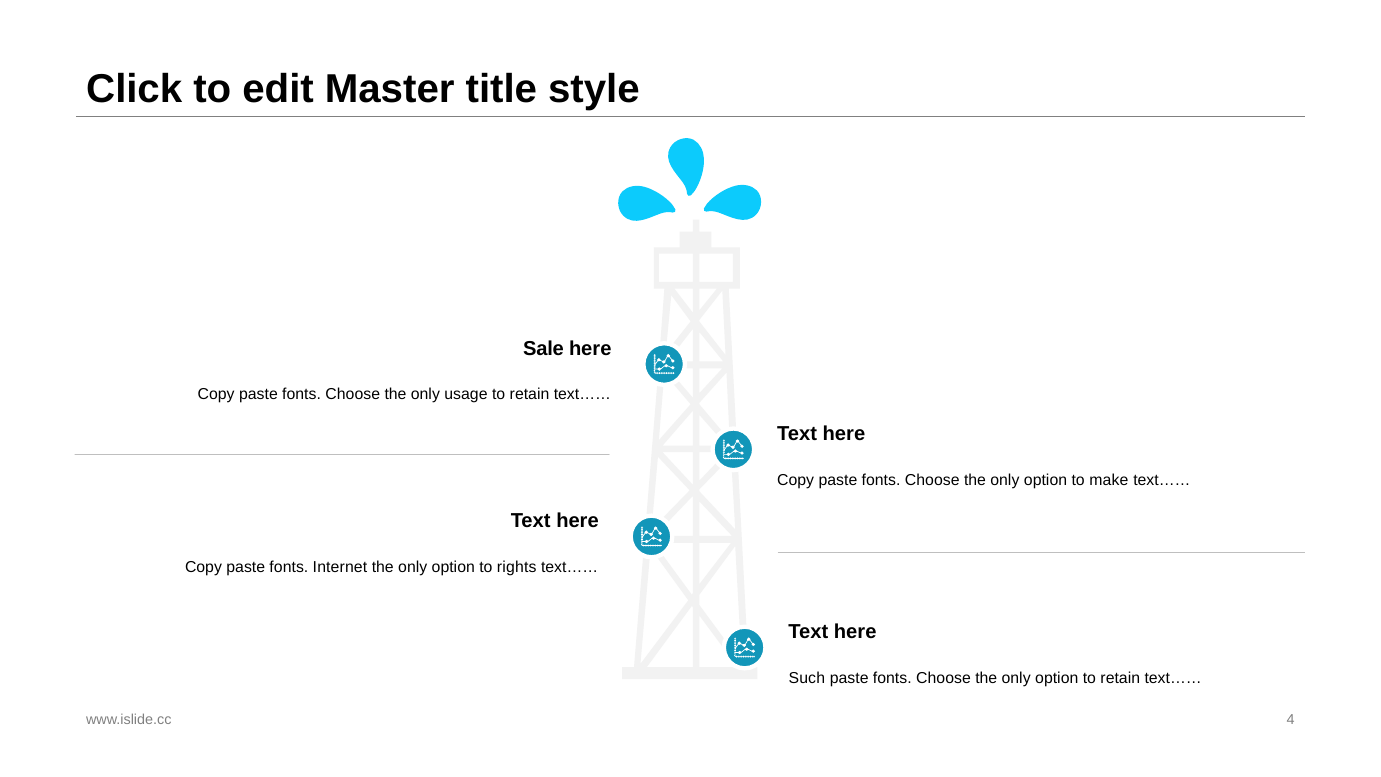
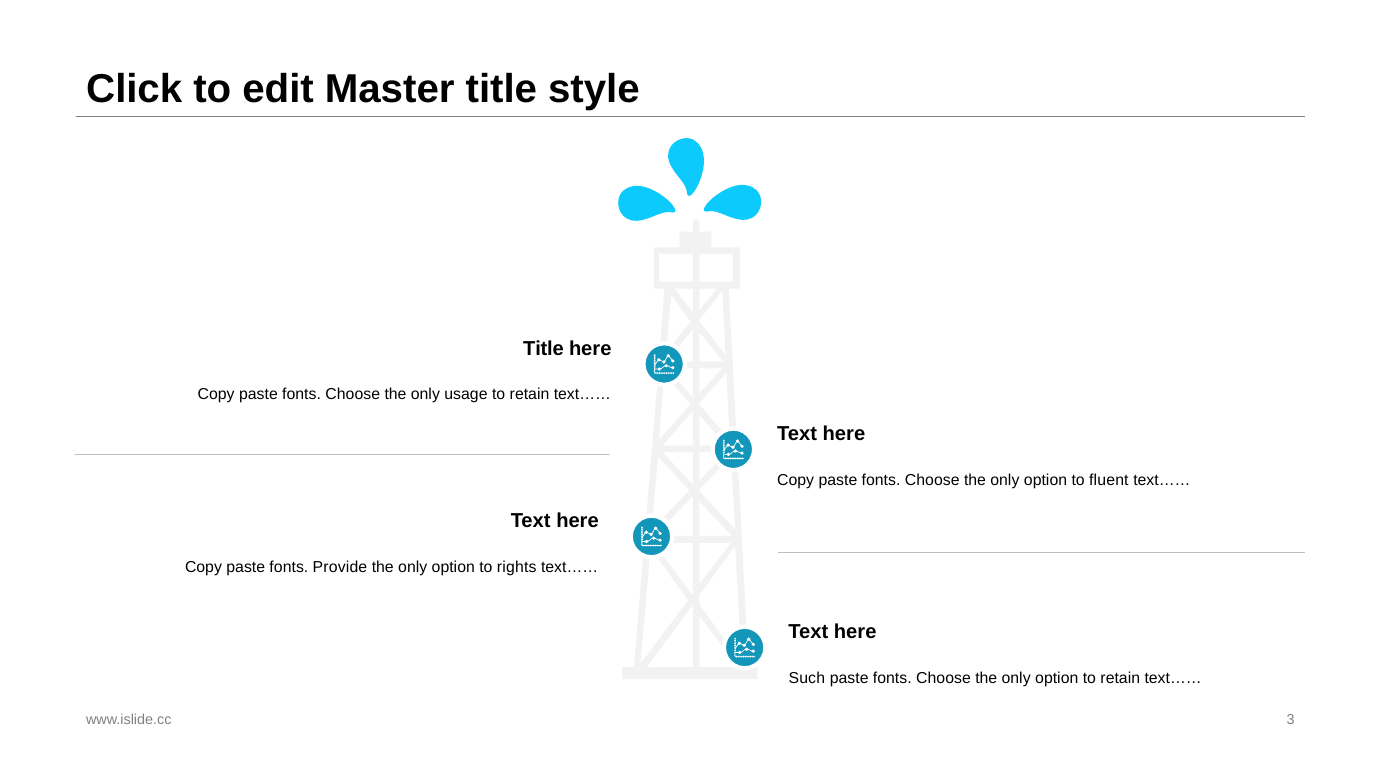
Sale: Sale -> Title (544, 348)
make: make -> fluent (1109, 480)
Internet: Internet -> Provide (340, 567)
4: 4 -> 3 (1291, 720)
